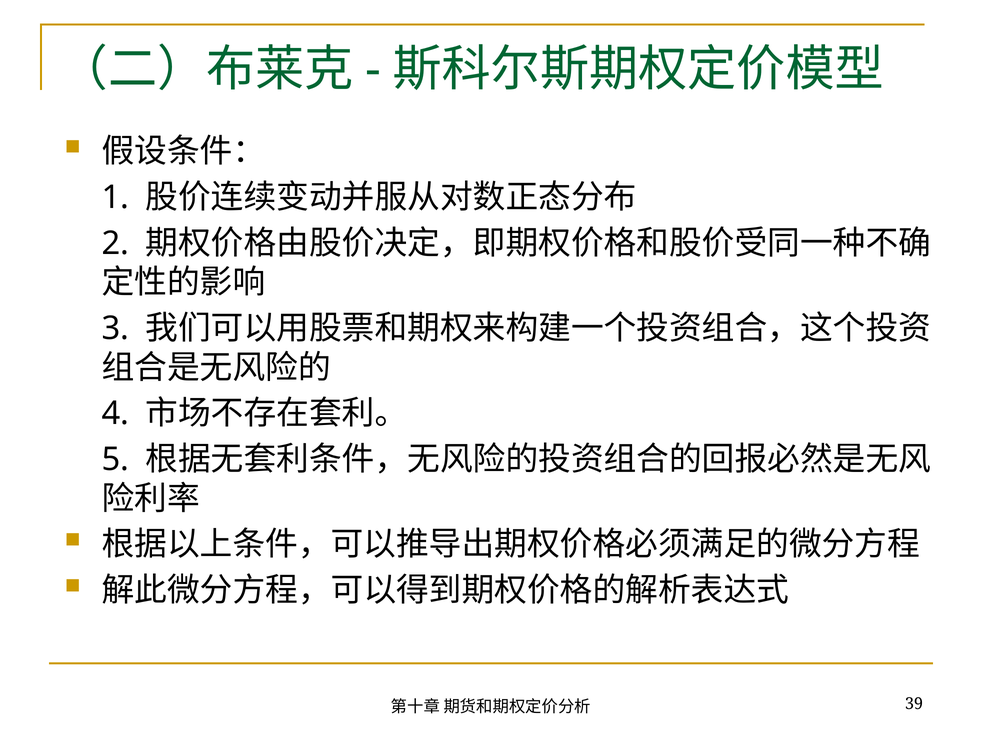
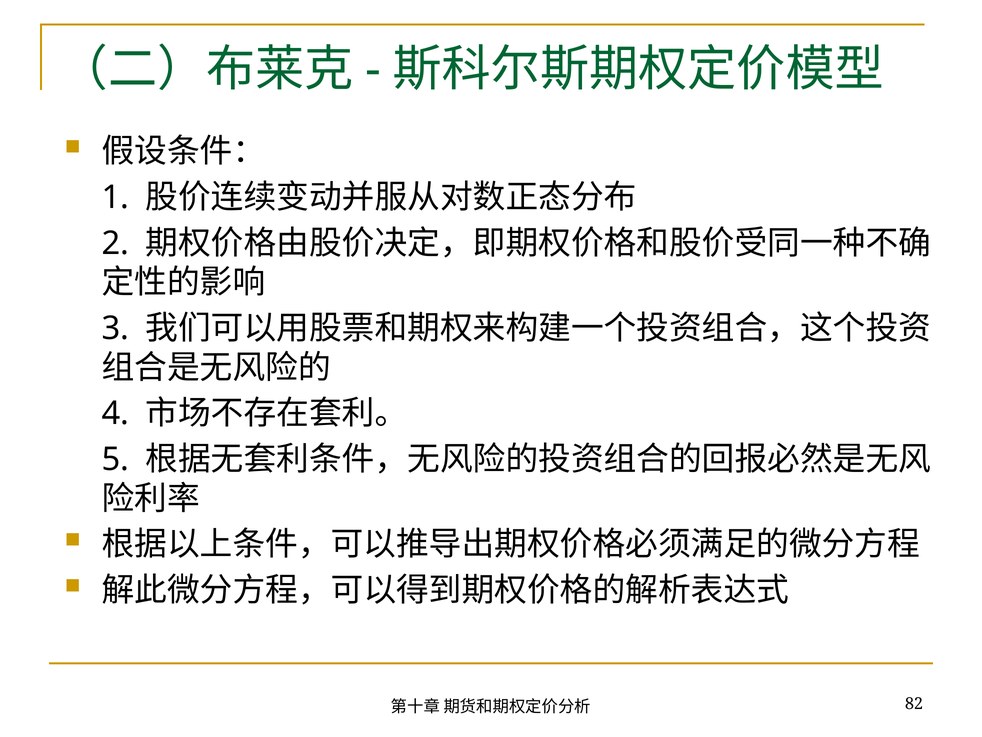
39: 39 -> 82 (914, 703)
